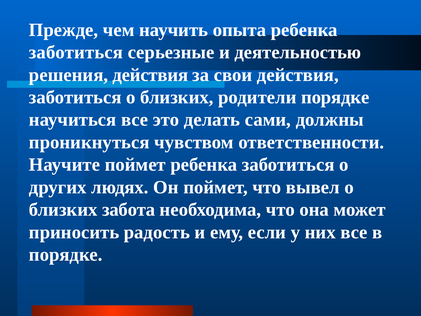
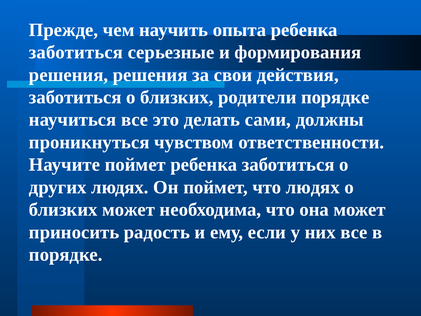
деятельностью: деятельностью -> формирования (298, 52)
решения действия: действия -> решения (150, 75)
что вывел: вывел -> людях (313, 187)
близких забота: забота -> может (129, 210)
